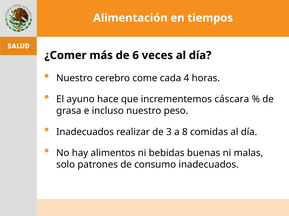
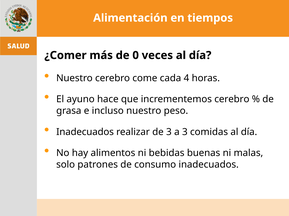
6: 6 -> 0 (136, 56)
incrementemos cáscara: cáscara -> cerebro (232, 100)
a 8: 8 -> 3 (185, 132)
